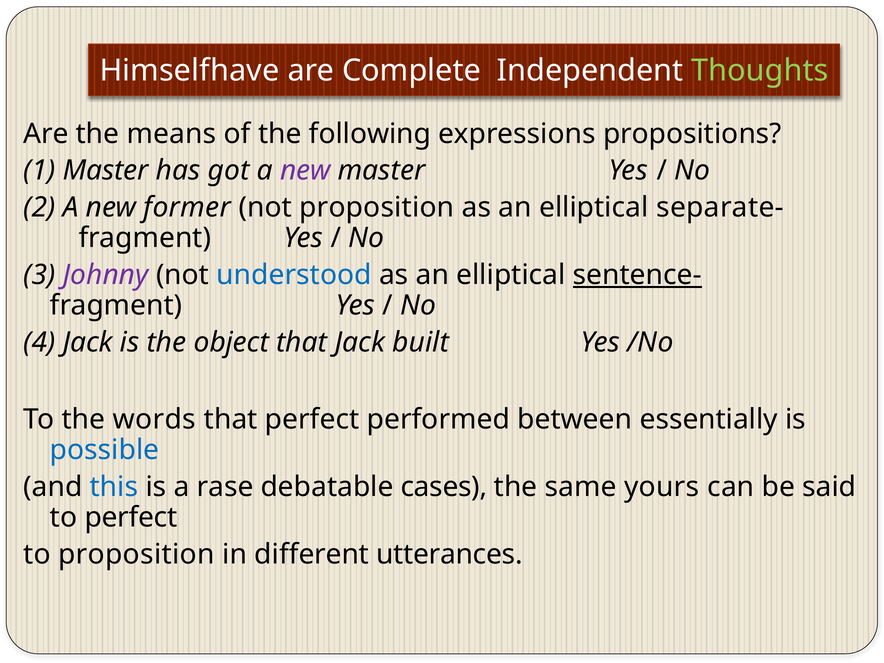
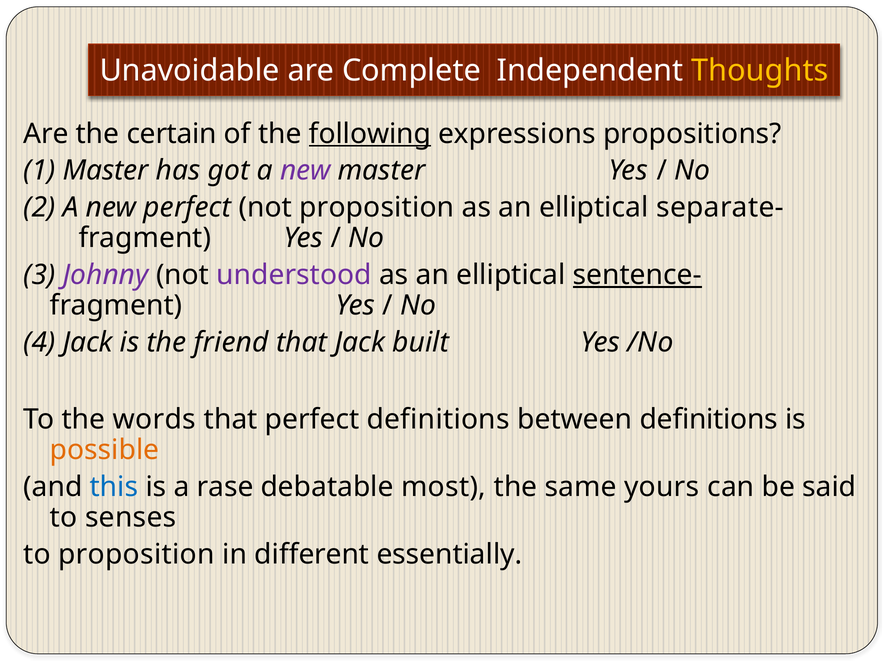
Himselfhave: Himselfhave -> Unavoidable (190, 71)
Thoughts colour: light green -> yellow (760, 71)
means: means -> certain (172, 134)
following underline: none -> present (370, 134)
new former: former -> perfect (187, 208)
understood colour: blue -> purple (294, 275)
object: object -> friend (231, 342)
perfect performed: performed -> definitions (438, 419)
between essentially: essentially -> definitions (709, 419)
possible colour: blue -> orange (105, 450)
cases: cases -> most (444, 487)
to perfect: perfect -> senses (131, 517)
utterances: utterances -> essentially (449, 554)
